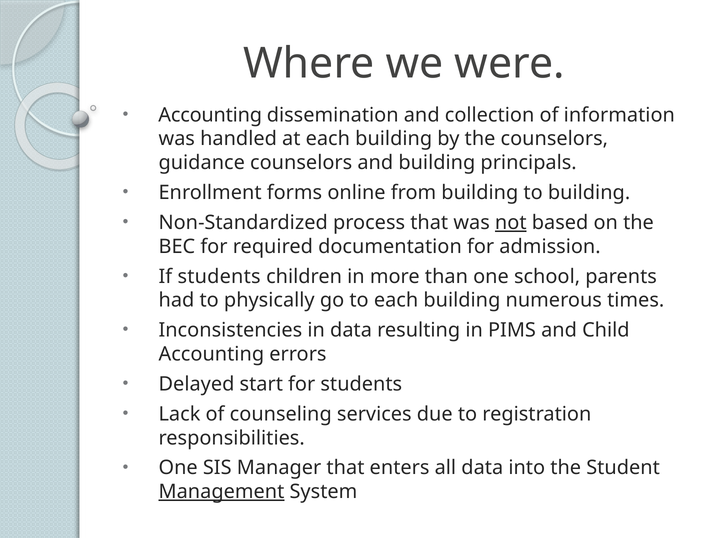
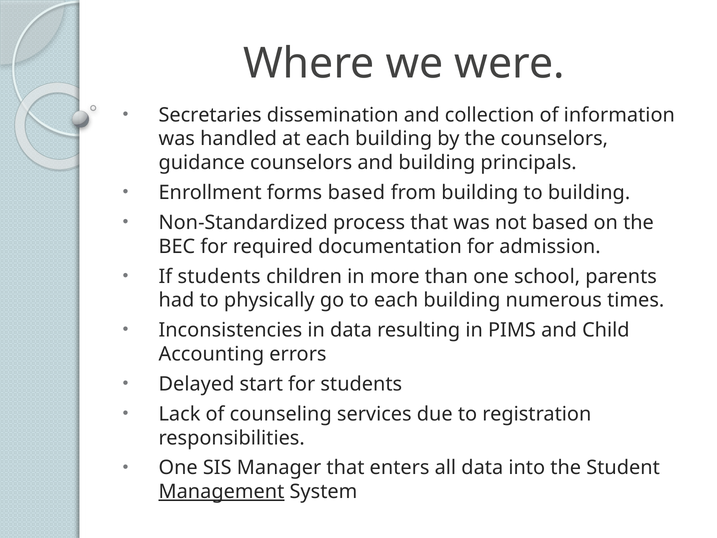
Accounting: Accounting -> Secretaries (210, 115)
forms online: online -> based (356, 193)
not underline: present -> none (511, 223)
